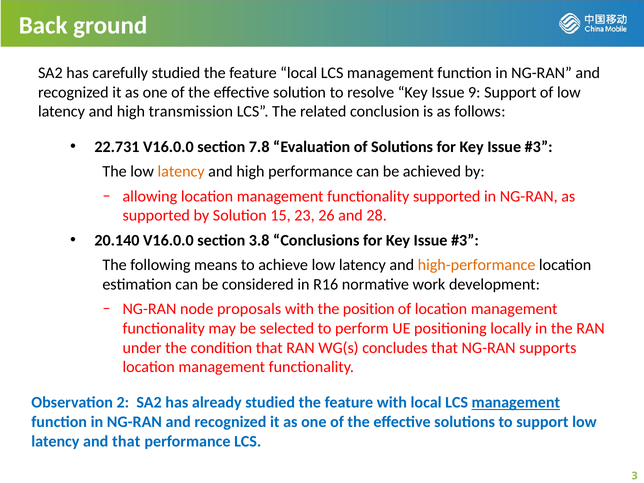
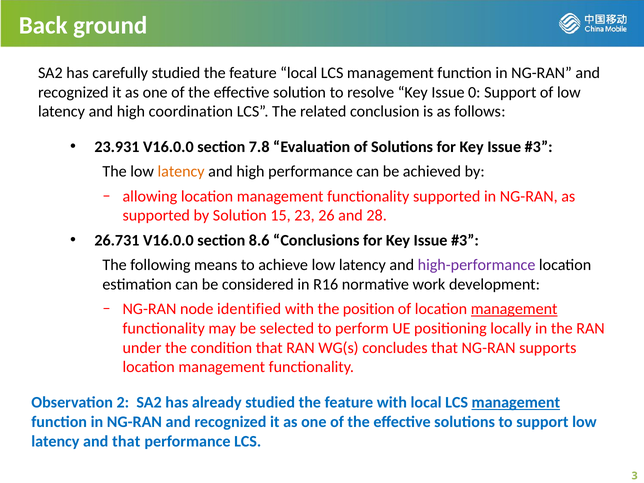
9: 9 -> 0 (474, 92)
transmission: transmission -> coordination (191, 112)
22.731: 22.731 -> 23.931 (117, 147)
20.140: 20.140 -> 26.731 (117, 240)
3.8: 3.8 -> 8.6 (259, 240)
high-performance colour: orange -> purple (477, 265)
proposals: proposals -> identified (249, 309)
management underline: none -> present (514, 309)
